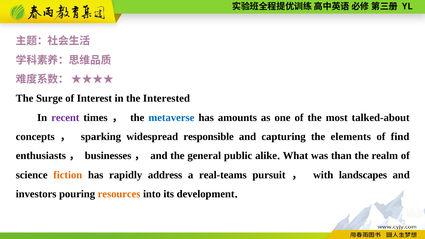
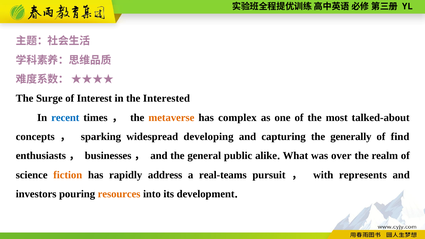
recent colour: purple -> blue (65, 118)
metaverse colour: blue -> orange (171, 118)
amounts: amounts -> complex (237, 118)
responsible: responsible -> developing (209, 137)
elements: elements -> generally (351, 137)
than: than -> over (341, 156)
landscapes: landscapes -> represents (363, 175)
